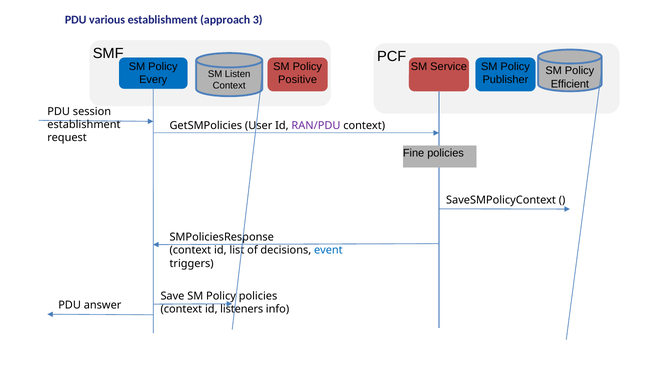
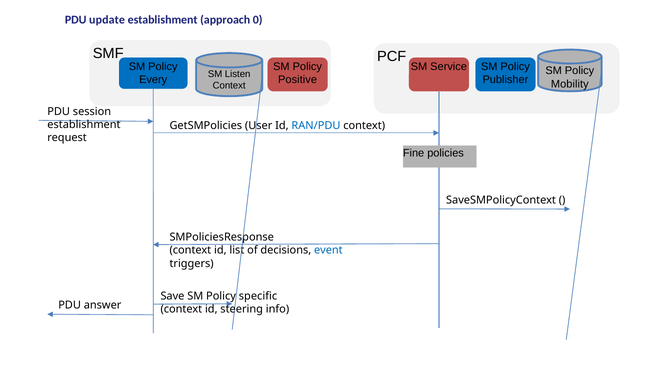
various: various -> update (107, 20)
3: 3 -> 0 (258, 20)
Efficient: Efficient -> Mobility (570, 84)
RAN/PDU colour: purple -> blue (316, 126)
Policy policies: policies -> specific (258, 296)
listeners: listeners -> steering (242, 309)
